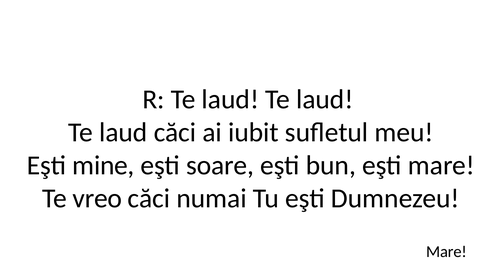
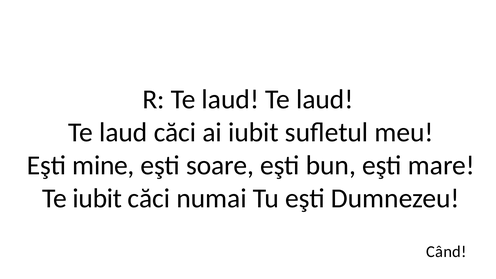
Te vreo: vreo -> iubit (97, 198)
Mare: Mare -> Când (446, 252)
